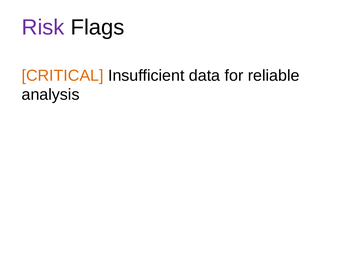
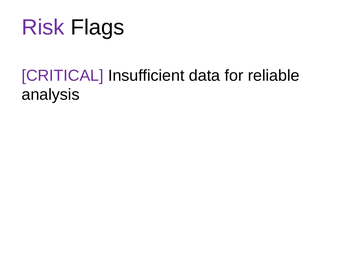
CRITICAL colour: orange -> purple (63, 76)
